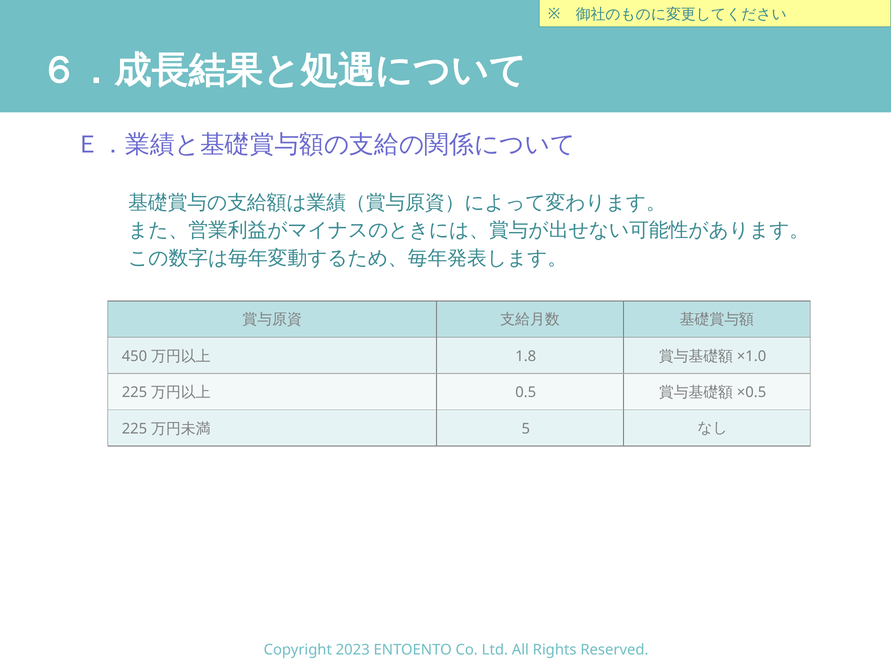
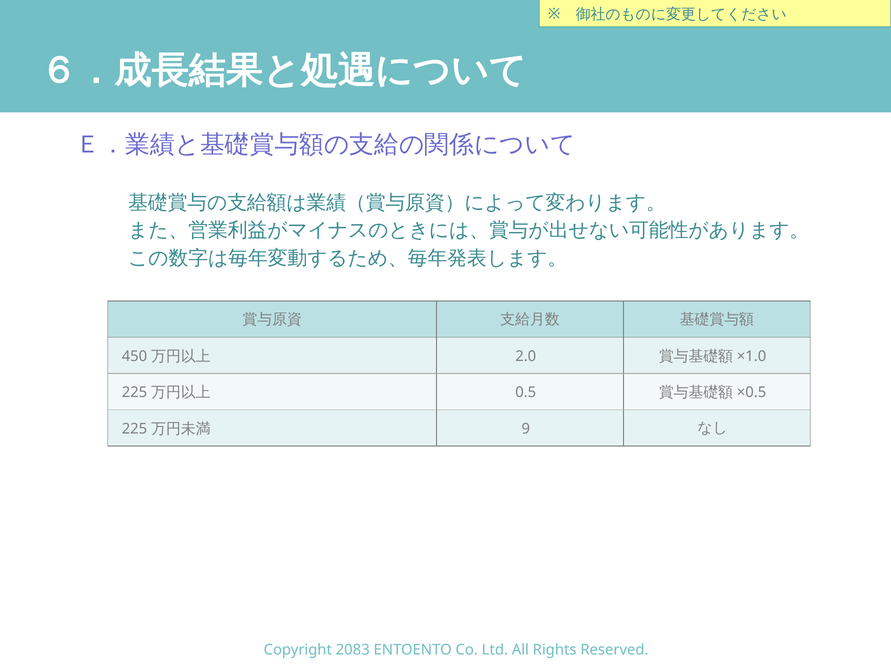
1.8: 1.8 -> 2.0 (526, 356)
5: 5 -> 9 (526, 429)
2023: 2023 -> 2083 (353, 650)
